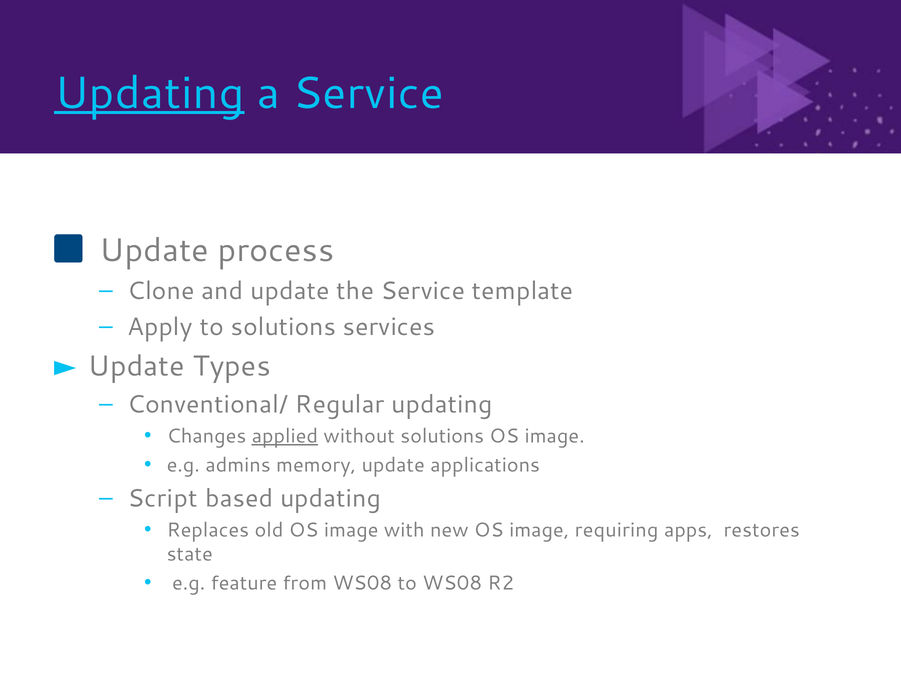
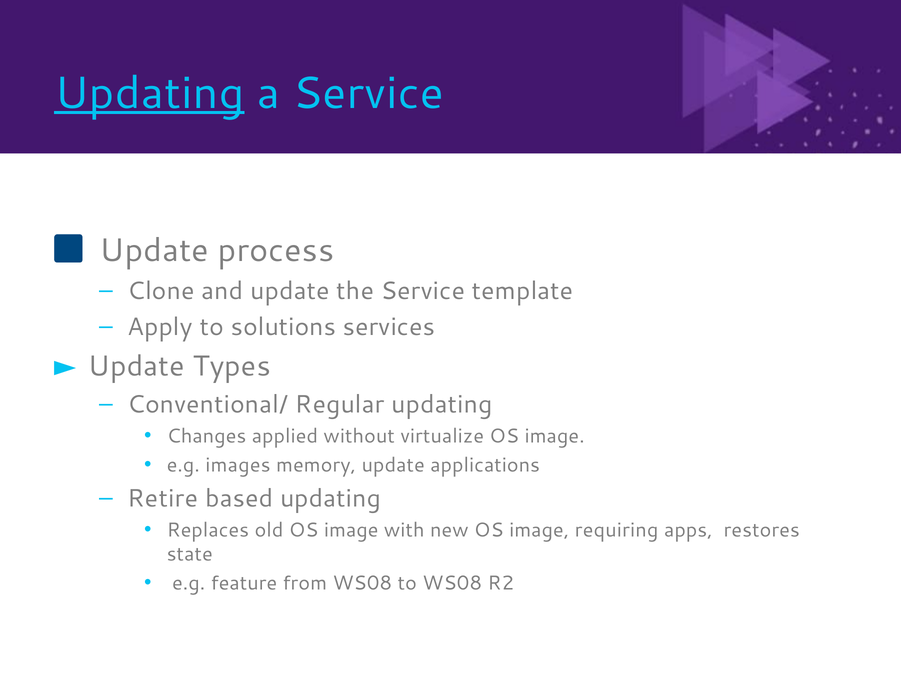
applied underline: present -> none (285, 436)
without solutions: solutions -> virtualize (442, 436)
admins: admins -> images (238, 465)
Script: Script -> Retire (163, 498)
